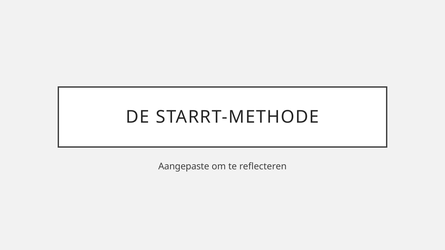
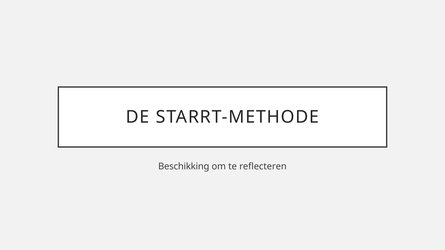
Aangepaste: Aangepaste -> Beschikking (184, 167)
